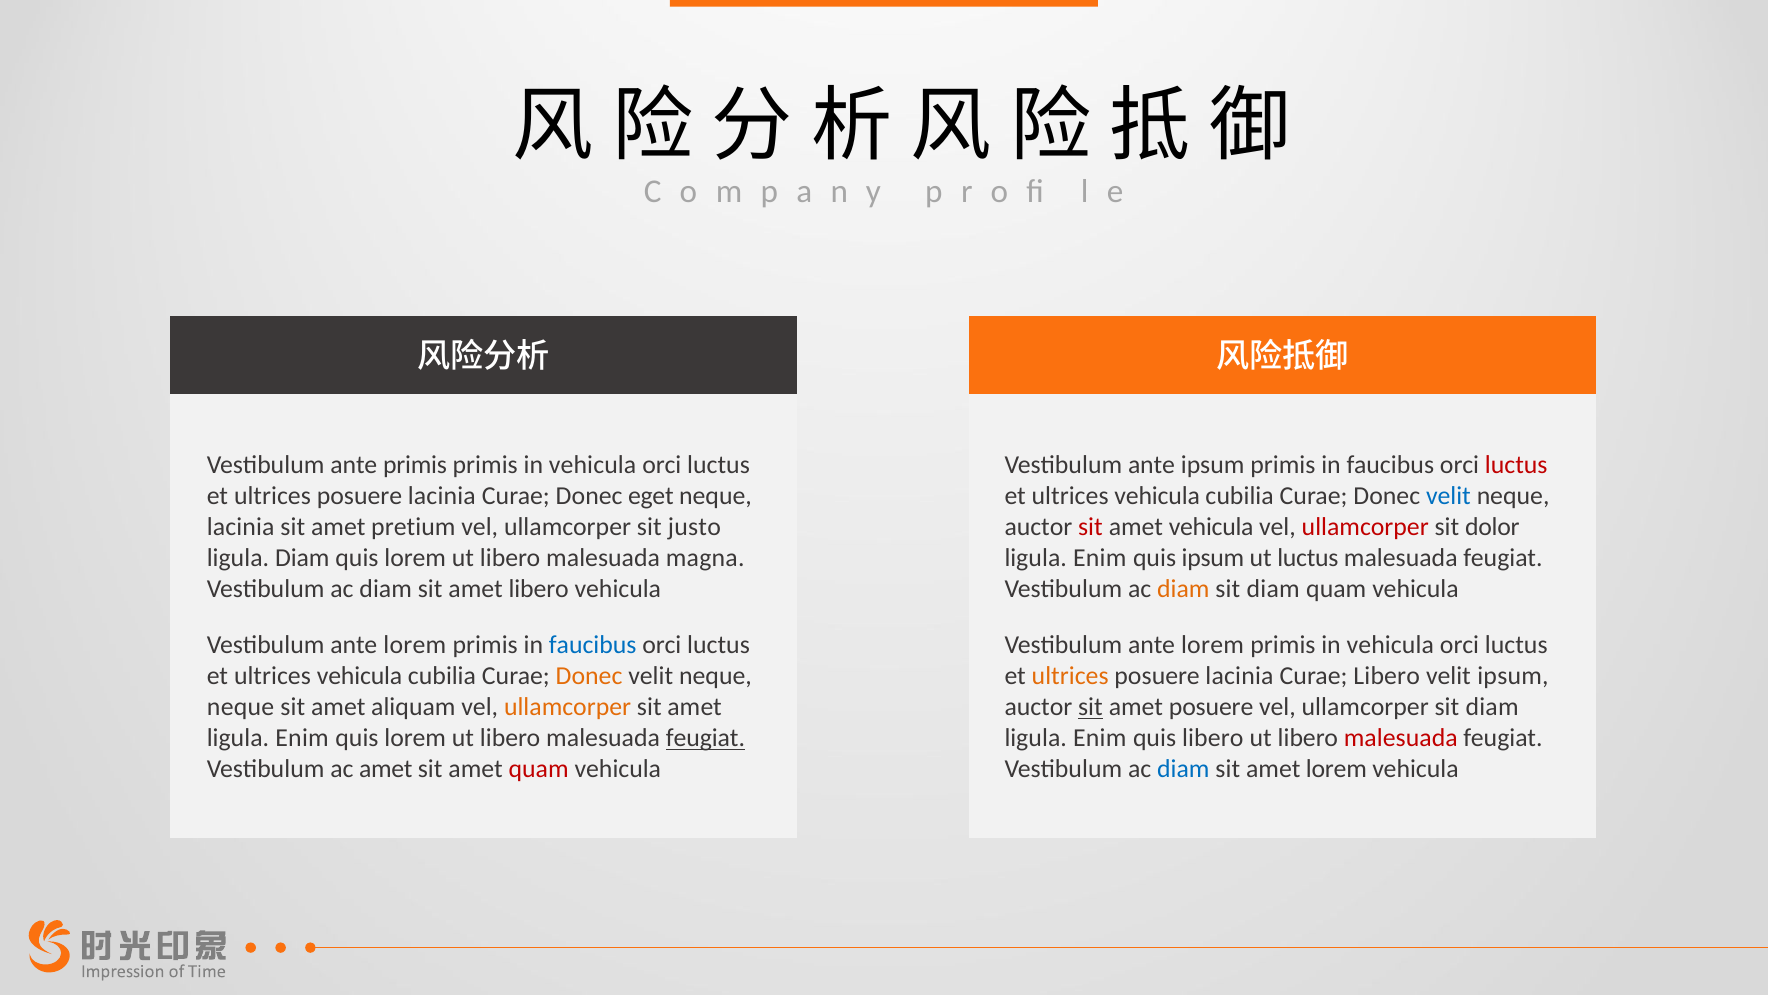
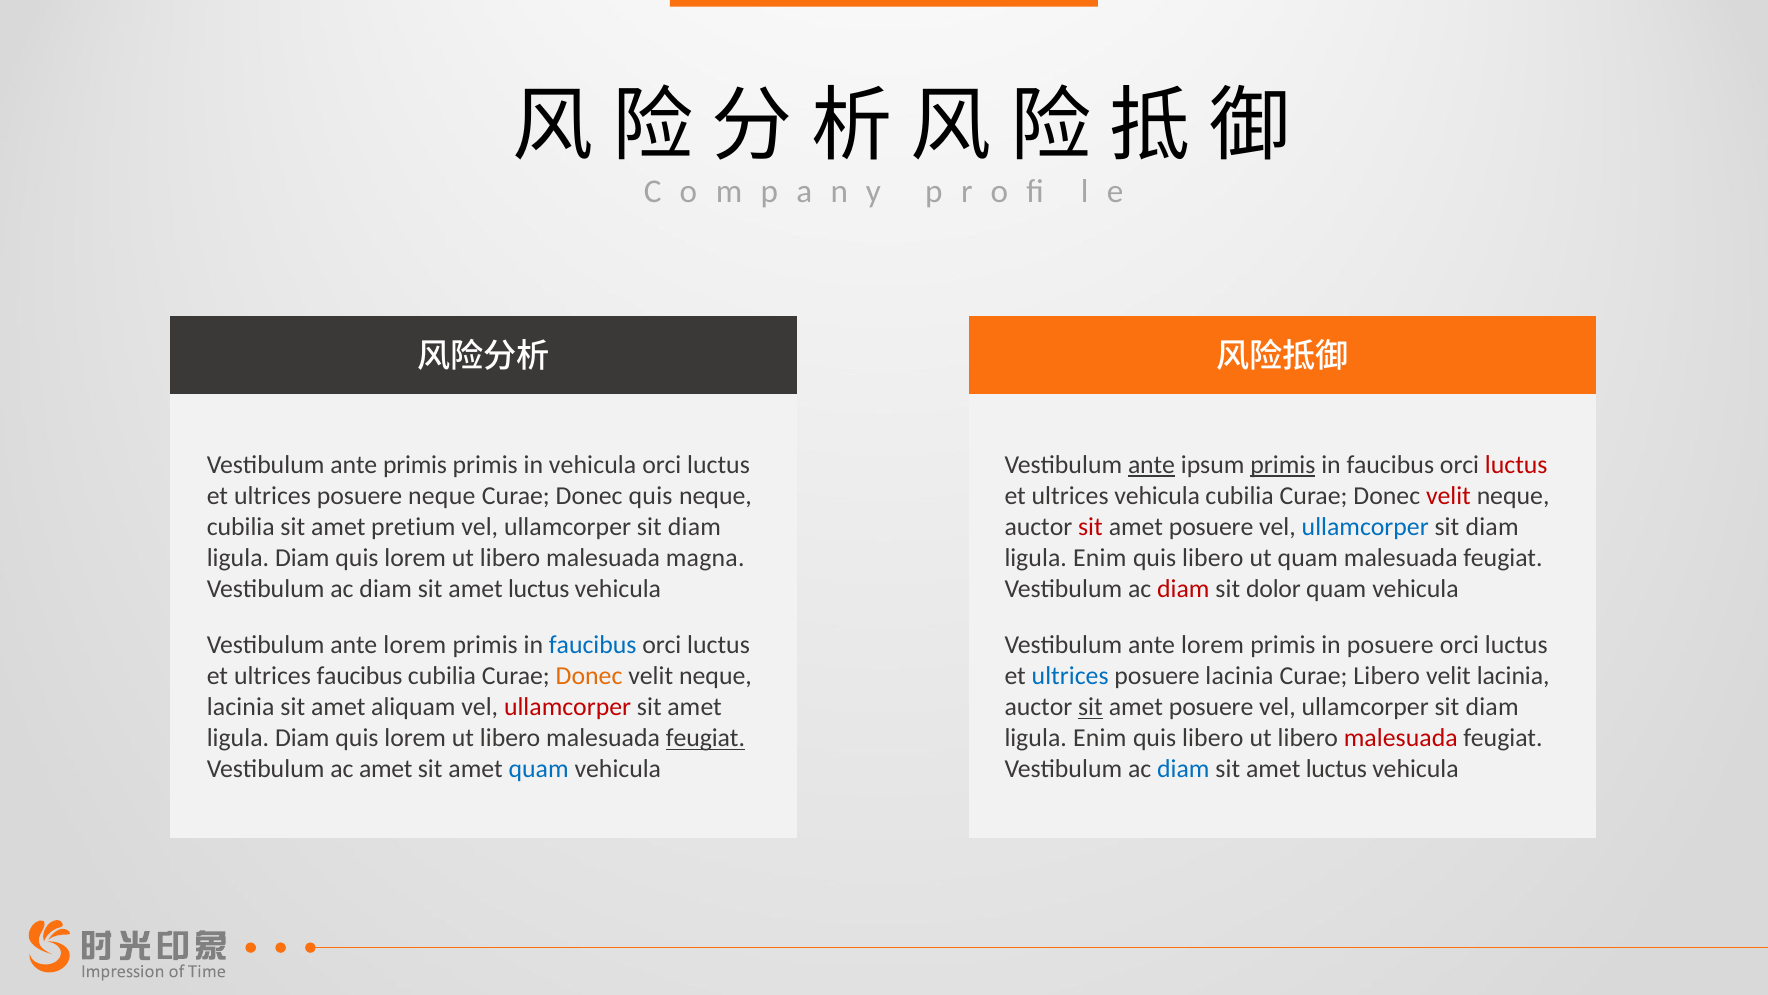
ante underline: none -> present (1151, 465)
primis underline: none -> present (1283, 465)
lacinia: lacinia -> neque (442, 496)
Donec eget: eget -> quis (651, 496)
velit colour: blue -> red (1448, 496)
lacinia: lacinia -> cubilia (241, 527)
justo: justo -> diam (694, 527)
vehicula: vehicula -> posuere (1211, 527)
ullamcorper colour: red -> blue (1365, 527)
dolor: dolor -> diam (1492, 527)
ipsum: ipsum -> libero (1213, 558)
ut luctus: luctus -> quam (1308, 558)
libero: libero -> luctus (539, 588)
diam colour: orange -> red (1183, 588)
diam: diam -> dolor (1273, 588)
vehicula: vehicula -> posuere (1390, 645)
vehicula: vehicula -> faucibus (360, 676)
ultrices colour: orange -> blue (1070, 676)
velit ipsum: ipsum -> lacinia (1513, 676)
neque: neque -> lacinia (241, 707)
ullamcorper colour: orange -> red (568, 707)
Enim: Enim -> Diam (302, 738)
quam colour: red -> blue (539, 769)
lorem: lorem -> luctus (1336, 769)
